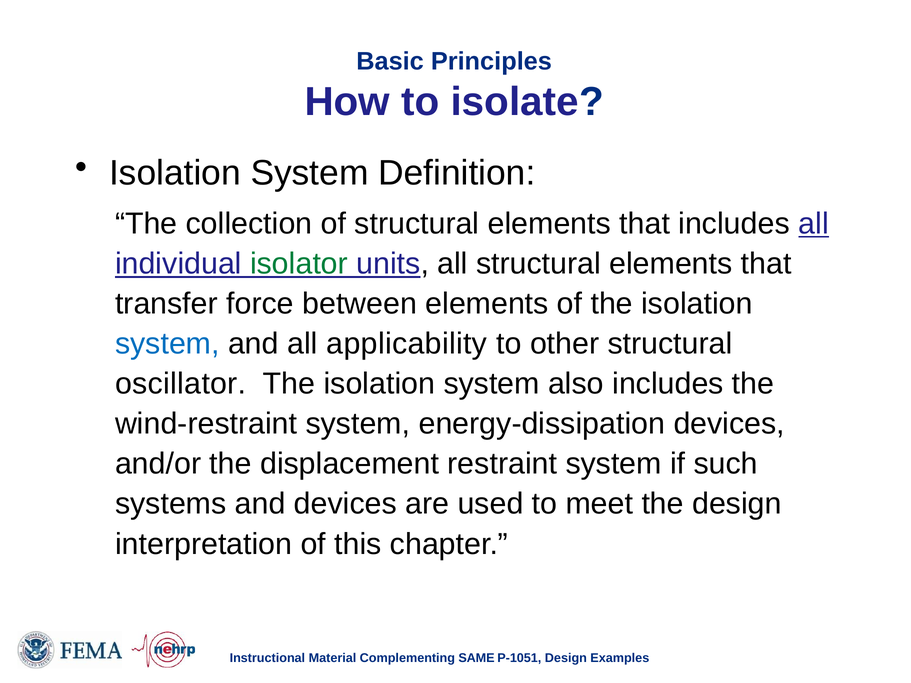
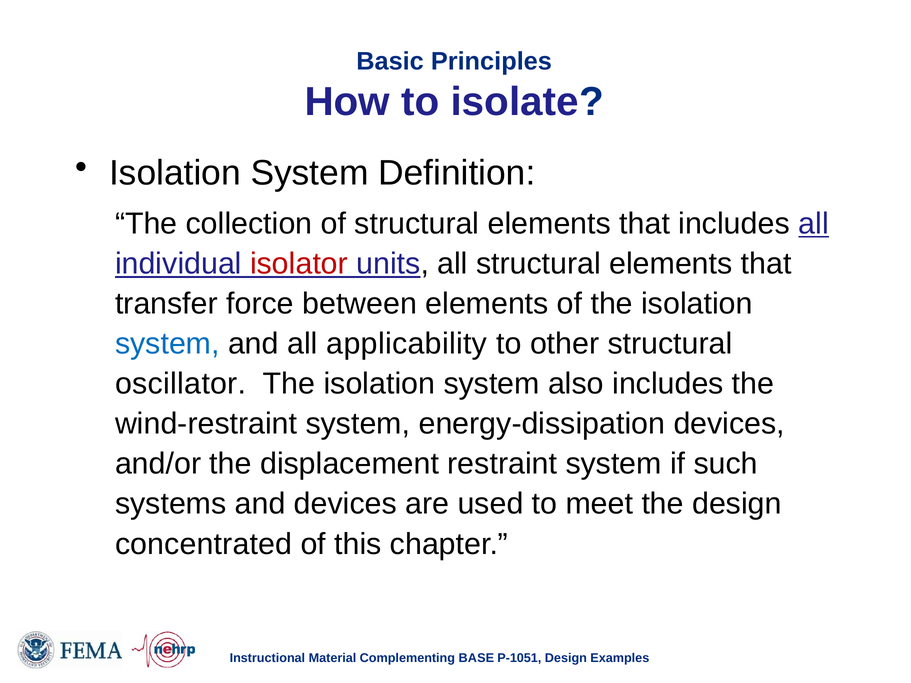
isolator colour: green -> red (299, 264)
interpretation: interpretation -> concentrated (204, 544)
SAME: SAME -> BASE (476, 658)
